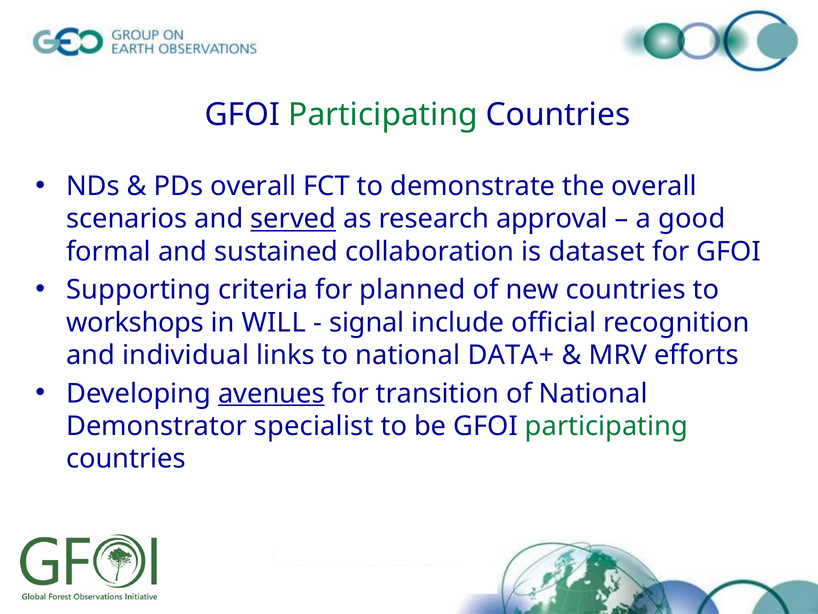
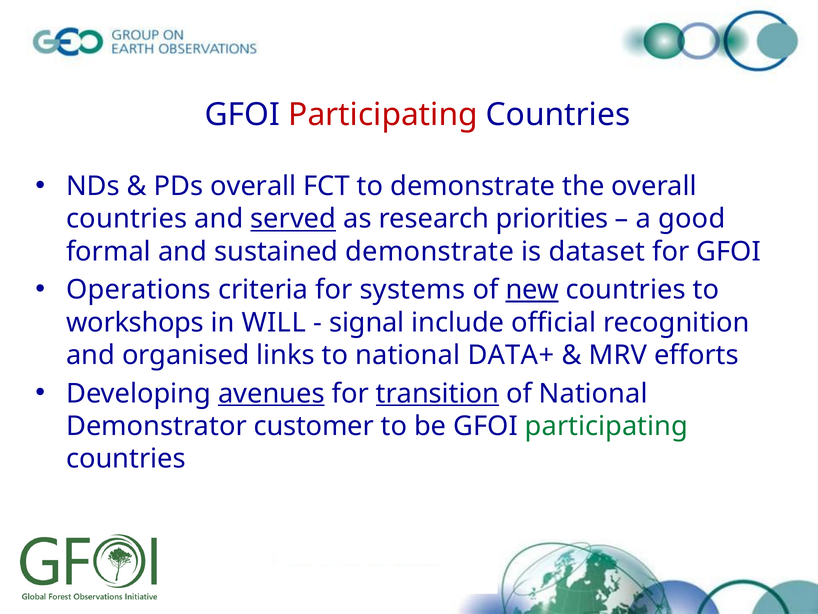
Participating colour: green -> red (383, 115)
scenarios: scenarios -> countries (127, 219)
approval: approval -> priorities (552, 219)
sustained collaboration: collaboration -> demonstrate (430, 251)
Supporting: Supporting -> Operations (138, 290)
planned: planned -> systems (412, 290)
new underline: none -> present (532, 290)
individual: individual -> organised (186, 355)
transition underline: none -> present (437, 393)
specialist: specialist -> customer (314, 426)
